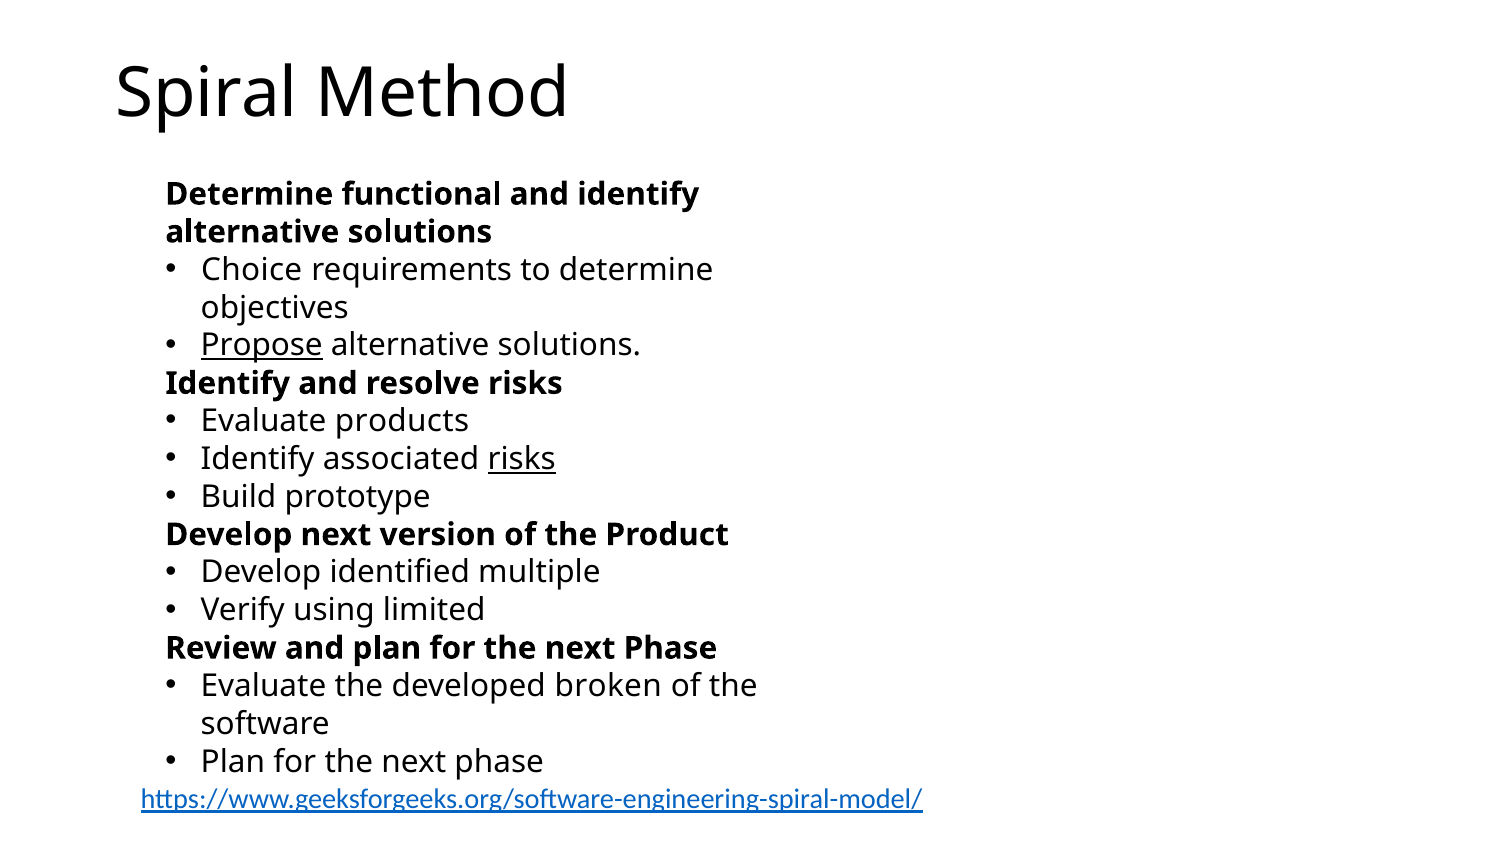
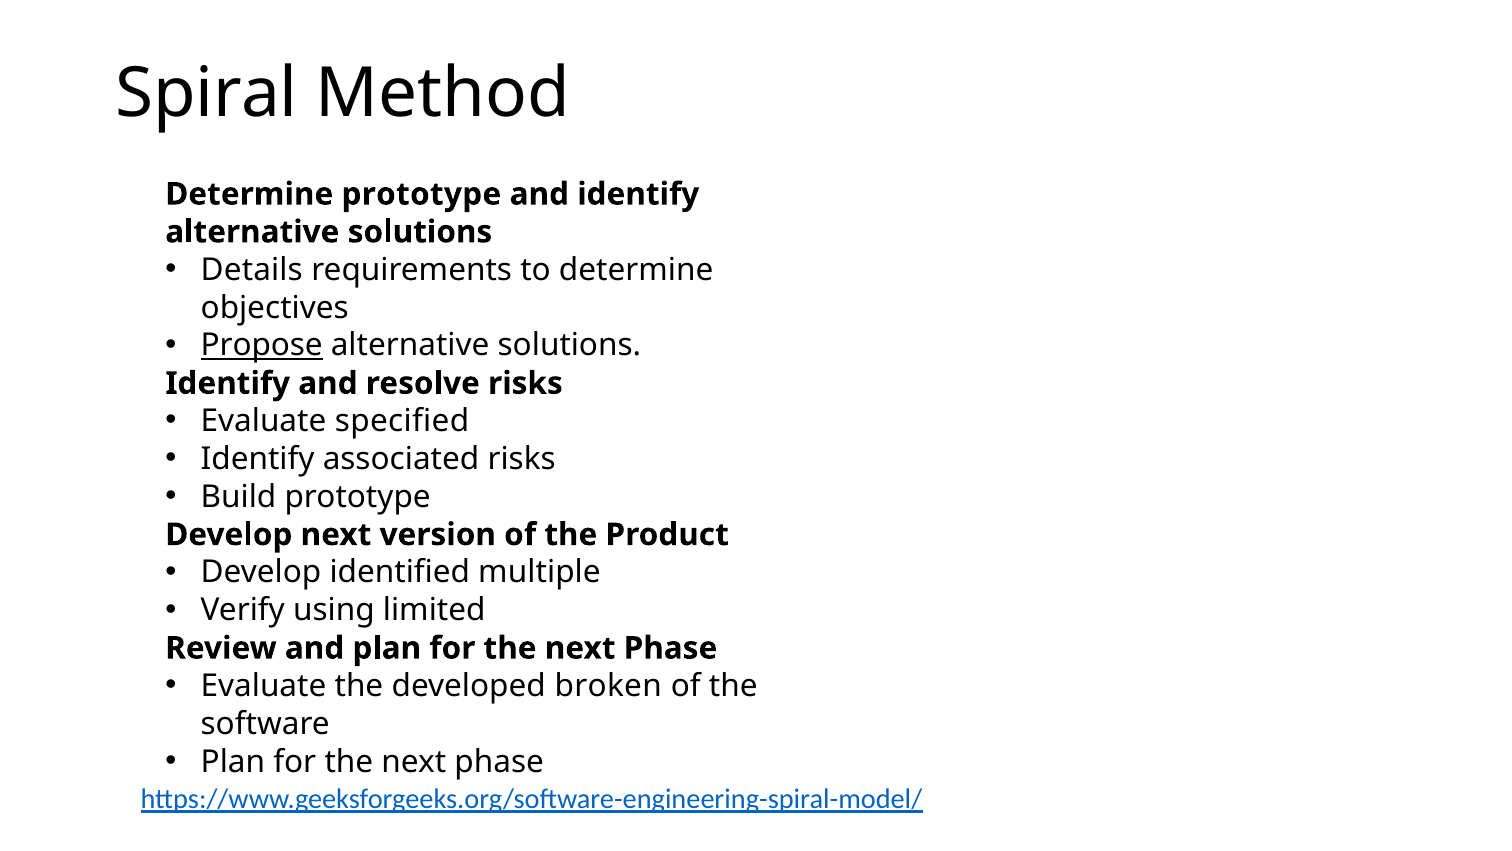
Determine functional: functional -> prototype (421, 194)
Choice: Choice -> Details (252, 270)
products: products -> specified (402, 421)
risks underline: present -> none (522, 459)
